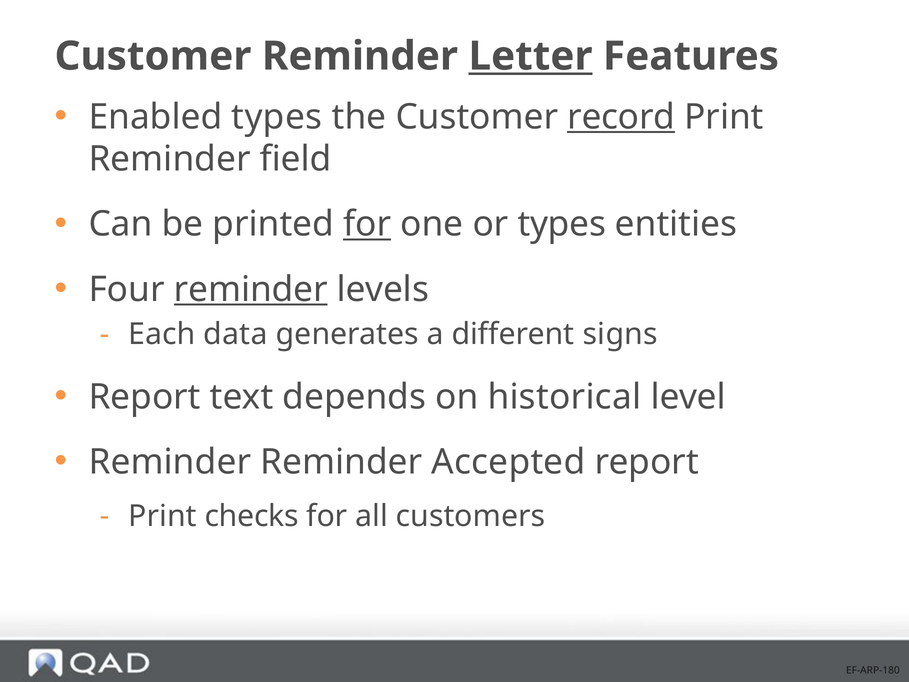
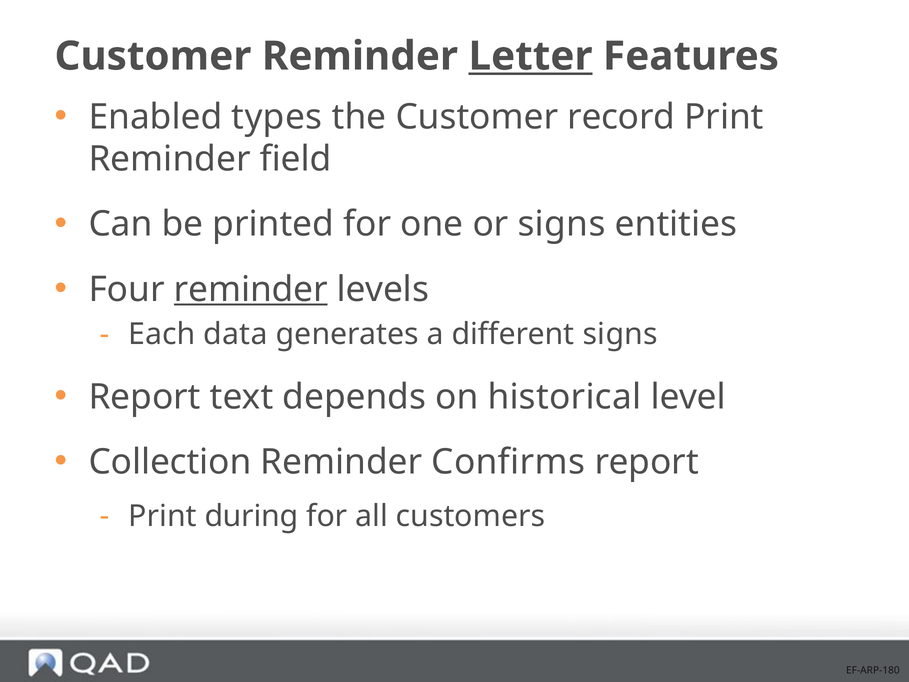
record underline: present -> none (621, 117)
for underline: present -> none (367, 224)
or types: types -> signs (562, 224)
Reminder: Reminder -> Collection (170, 462)
Accepted: Accepted -> Confirms (508, 462)
checks: checks -> during (252, 516)
